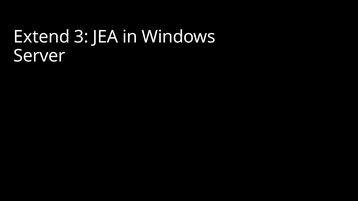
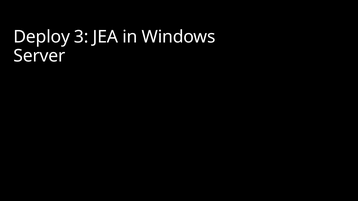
Extend: Extend -> Deploy (42, 37)
